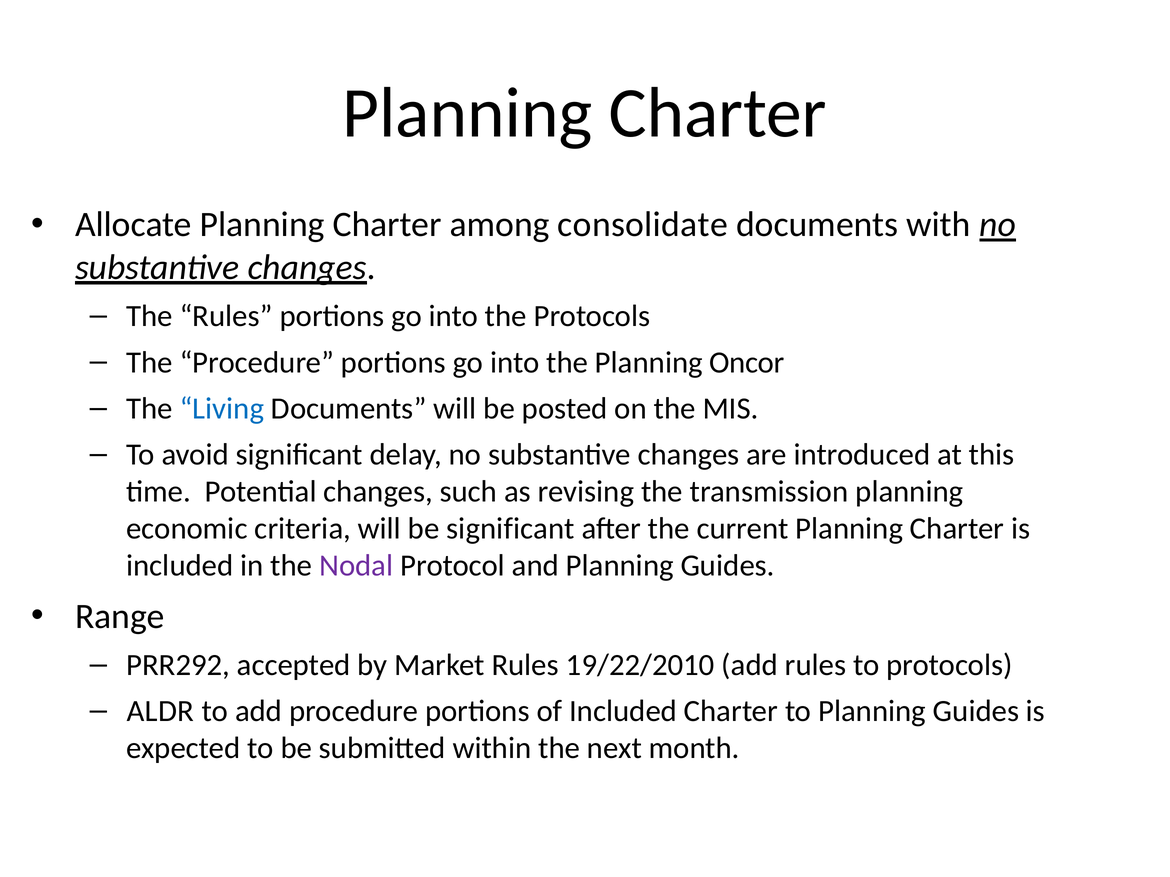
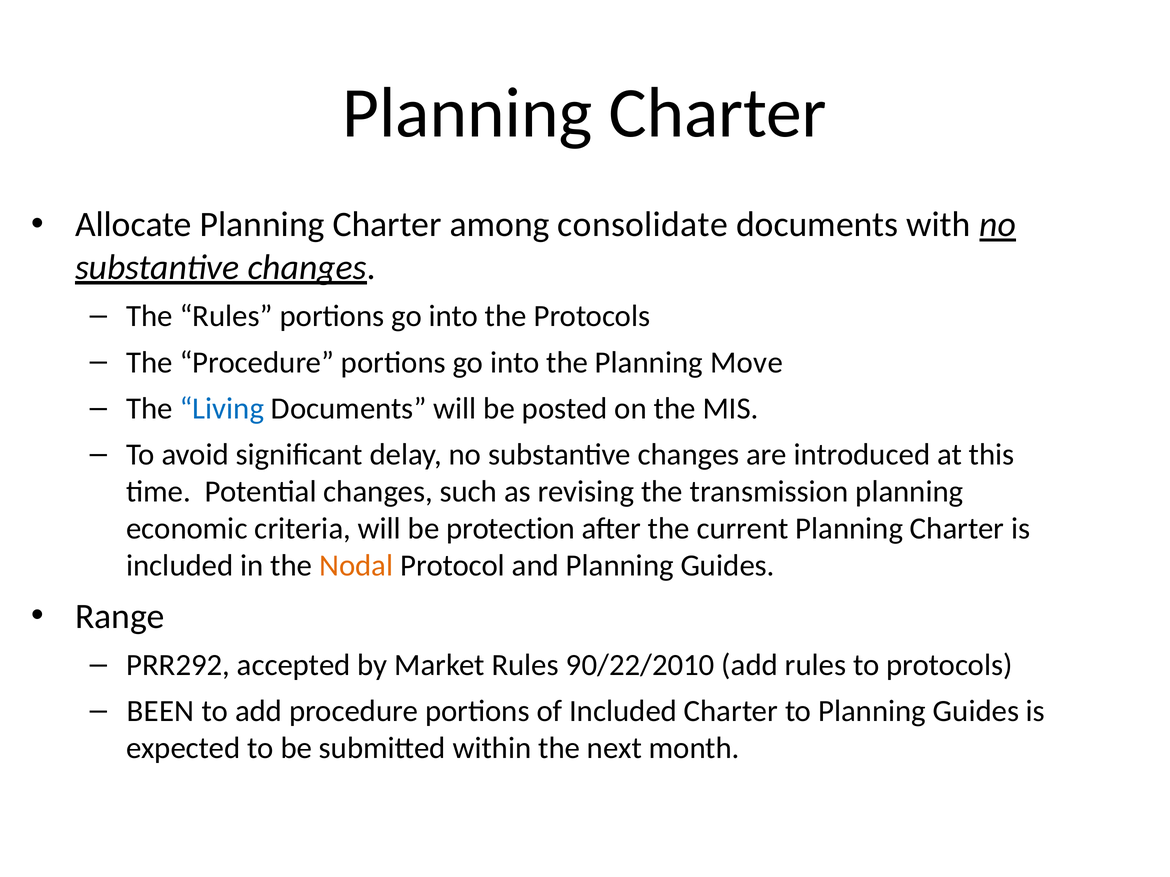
Oncor: Oncor -> Move (747, 363)
be significant: significant -> protection (511, 529)
Nodal colour: purple -> orange (356, 566)
19/22/2010: 19/22/2010 -> 90/22/2010 (640, 665)
ALDR: ALDR -> BEEN (160, 712)
